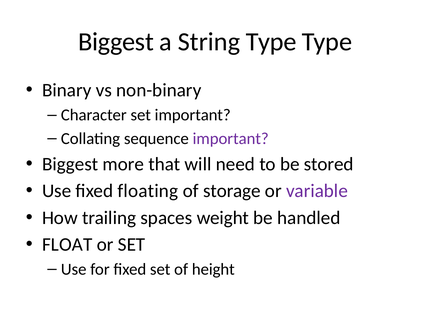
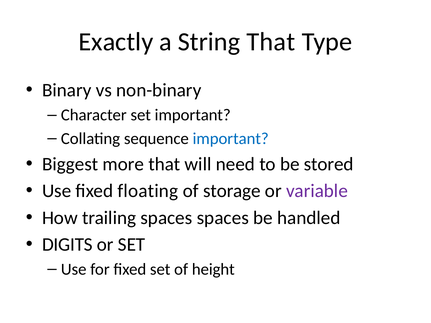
Biggest: Biggest -> Exactly (116, 42)
String Type: Type -> That (271, 42)
important colour: purple -> blue (231, 139)
spaces weight: weight -> spaces (223, 218)
FLOAT: FLOAT -> DIGITS (67, 245)
